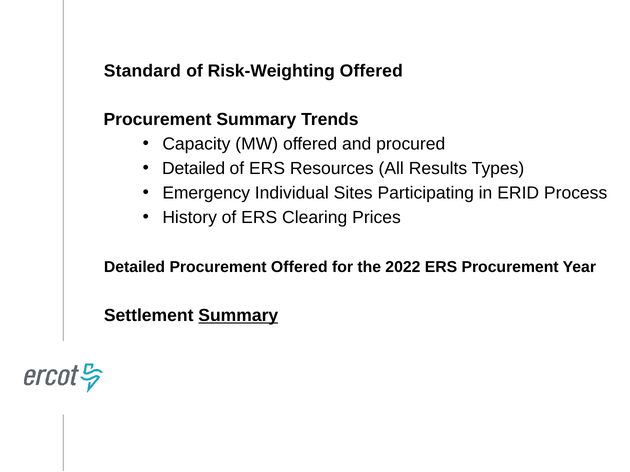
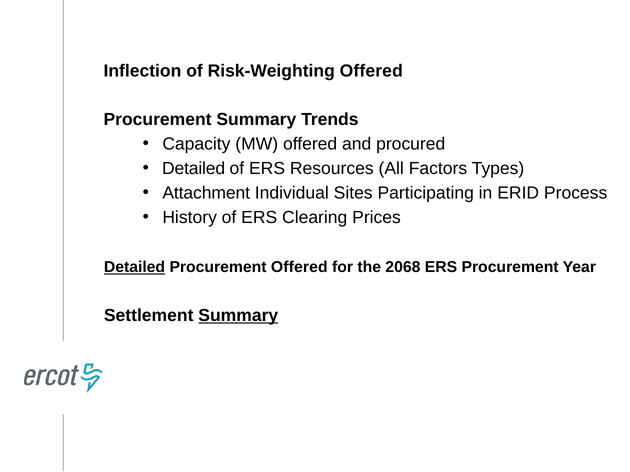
Standard: Standard -> Inflection (142, 71)
Results: Results -> Factors (438, 169)
Emergency: Emergency -> Attachment (206, 193)
Detailed underline: none -> present (135, 267)
2022: 2022 -> 2068 (403, 267)
